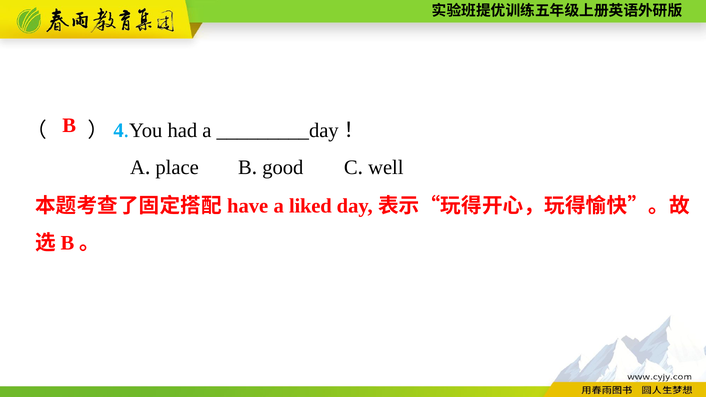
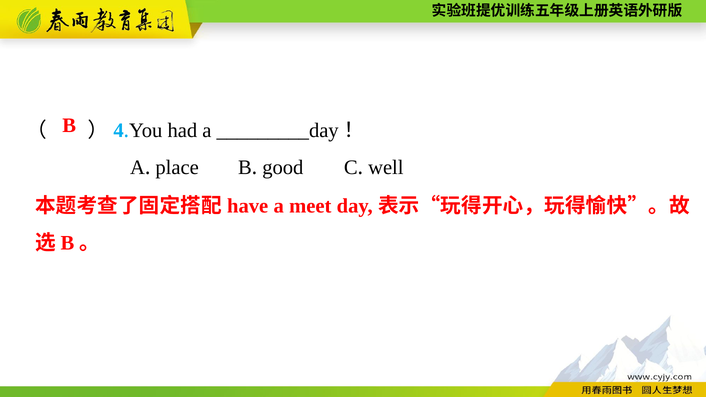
liked: liked -> meet (310, 206)
